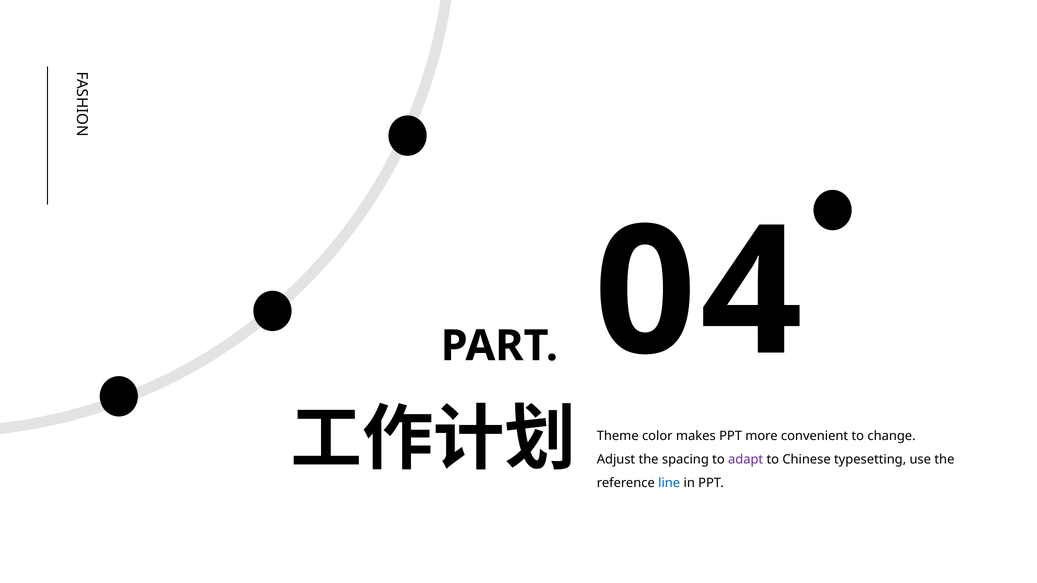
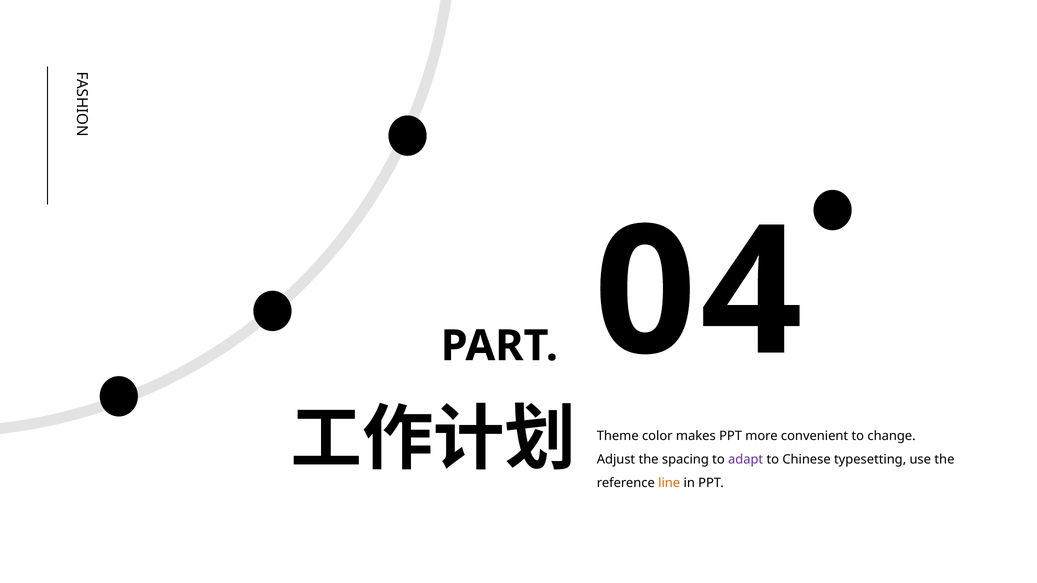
line colour: blue -> orange (669, 483)
